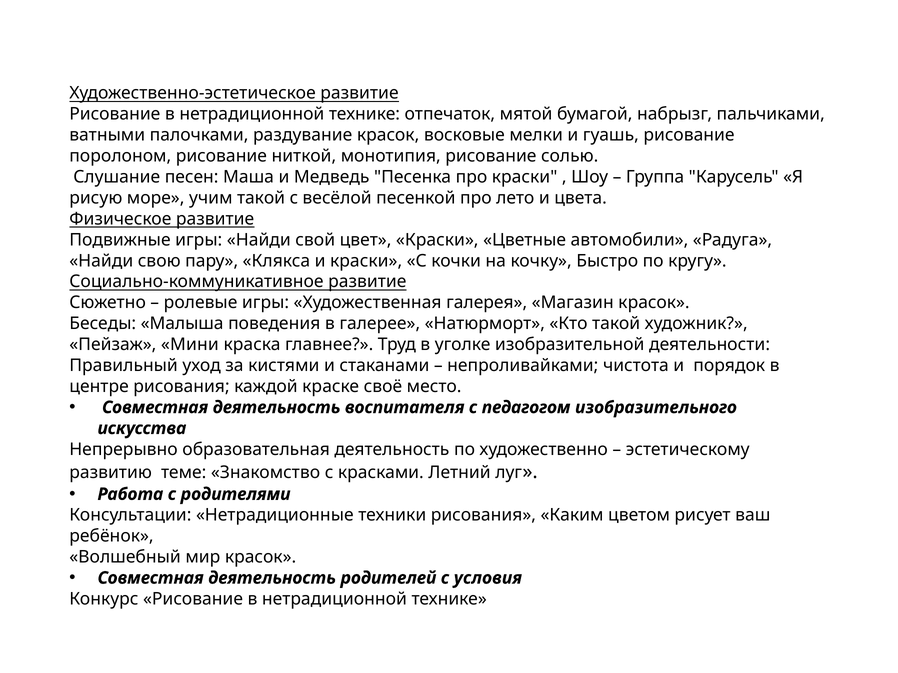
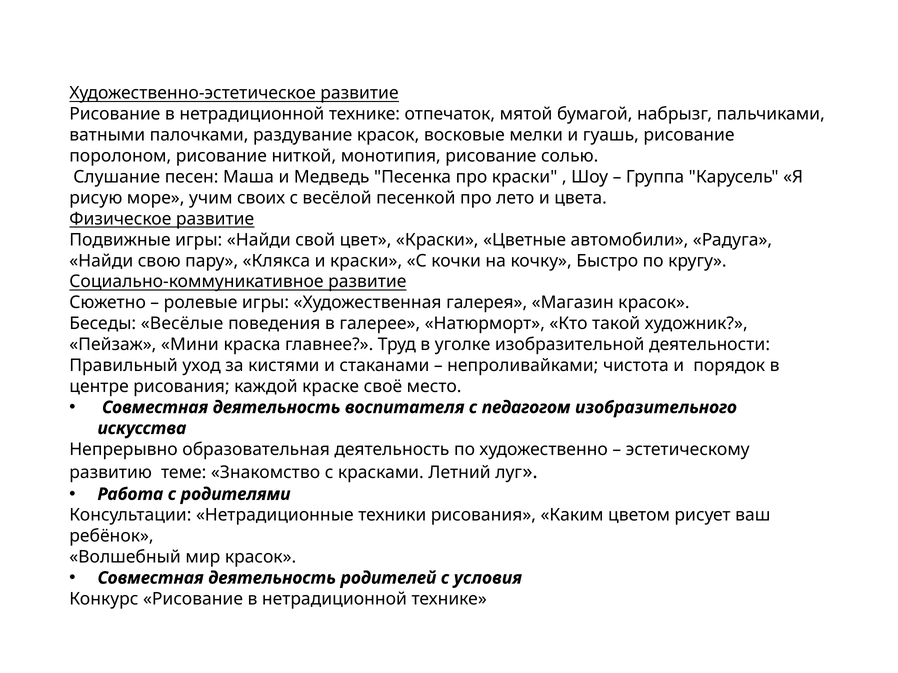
учим такой: такой -> своих (261, 198)
Малыша: Малыша -> Весёлые (182, 324)
